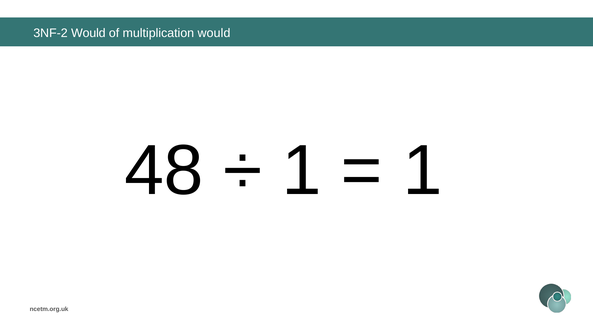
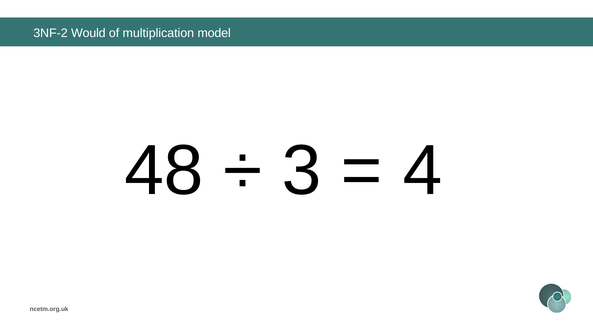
multiplication would: would -> model (214, 33)
1: 1 -> 3 (301, 171)
1: 1 -> 4 (423, 171)
